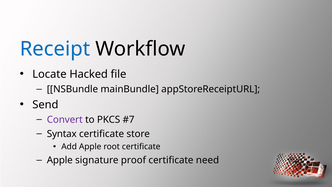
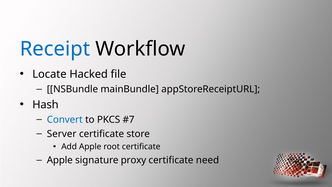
Send: Send -> Hash (45, 104)
Convert colour: purple -> blue (65, 119)
Syntax: Syntax -> Server (62, 134)
proof: proof -> proxy (133, 160)
